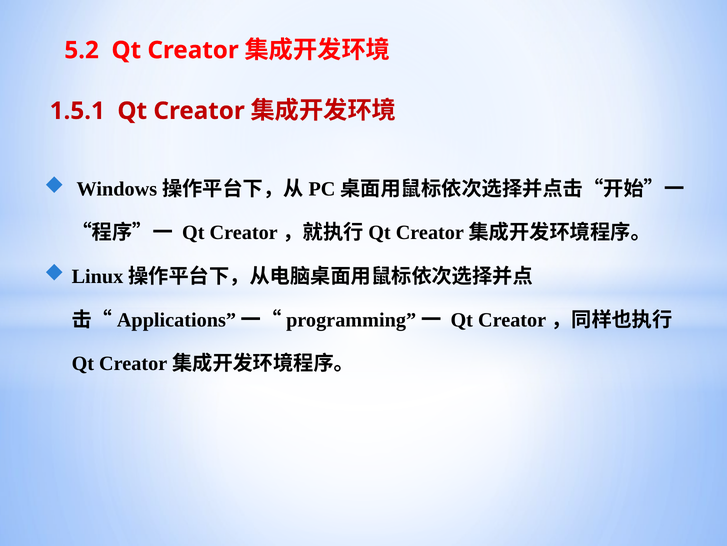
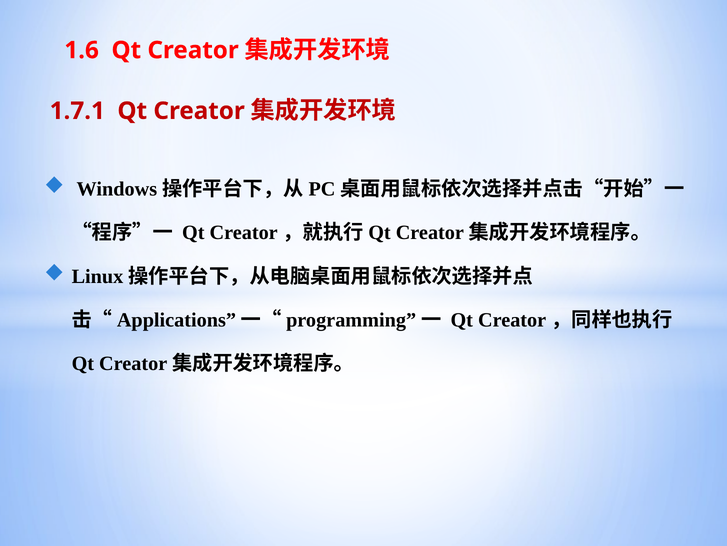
5.2: 5.2 -> 1.6 (82, 50)
1.5.1: 1.5.1 -> 1.7.1 (77, 111)
